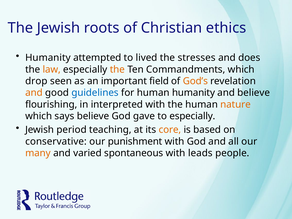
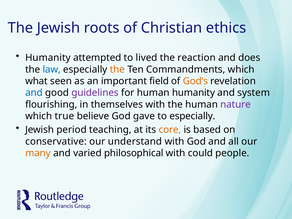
stresses: stresses -> reaction (197, 58)
law colour: orange -> blue (52, 69)
drop: drop -> what (36, 81)
and colour: orange -> blue (34, 93)
guidelines colour: blue -> purple (95, 93)
and believe: believe -> system (254, 93)
interpreted: interpreted -> themselves (117, 104)
nature colour: orange -> purple (236, 104)
says: says -> true (64, 116)
punishment: punishment -> understand (135, 141)
spontaneous: spontaneous -> philosophical (134, 153)
leads: leads -> could (200, 153)
